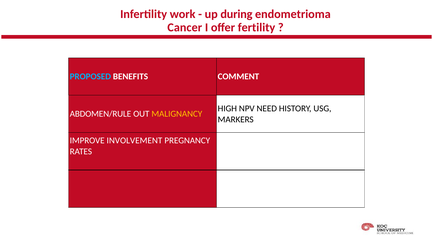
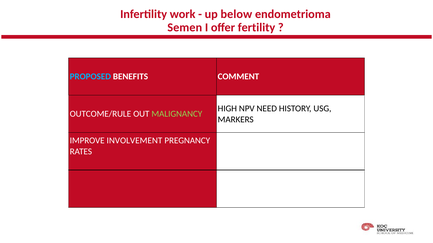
during: during -> below (236, 14)
Cancer: Cancer -> Semen (185, 28)
ABDOMEN/RULE: ABDOMEN/RULE -> OUTCOME/RULE (100, 114)
MALIGNANCY colour: yellow -> light green (177, 114)
